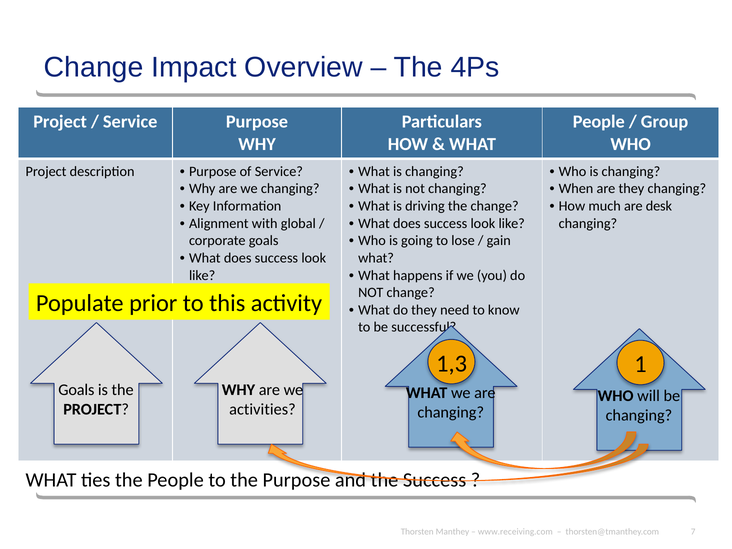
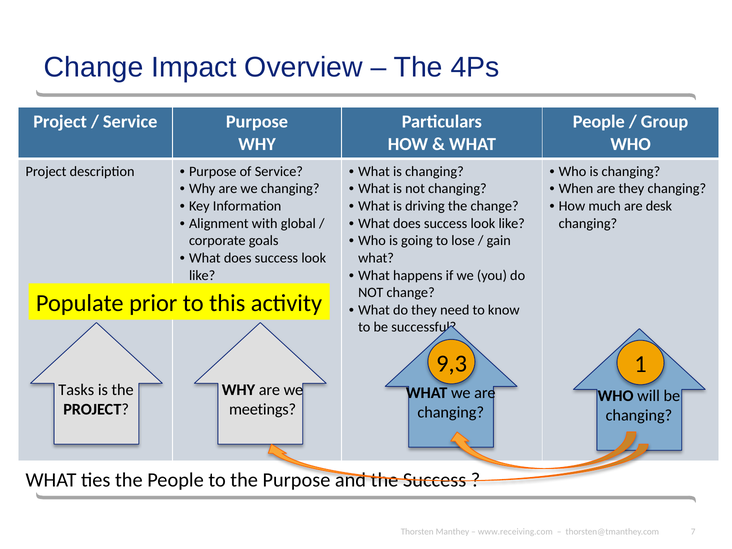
1,3: 1,3 -> 9,3 (452, 364)
Goals: Goals -> Tasks (76, 390)
activities: activities -> meetings (263, 410)
